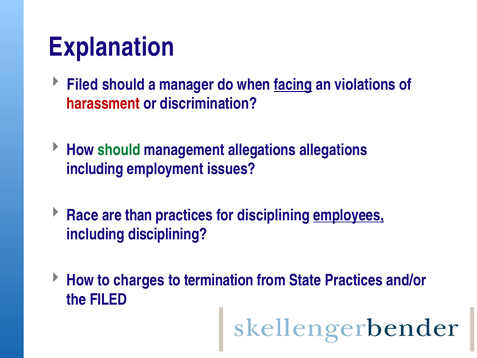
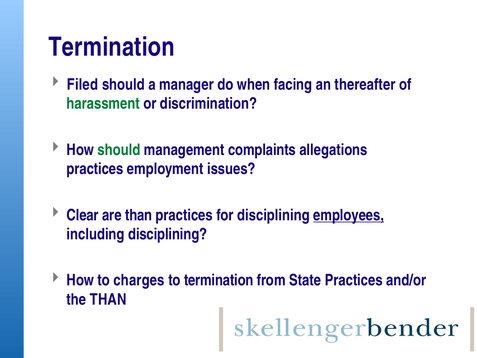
Explanation: Explanation -> Termination (112, 47)
facing underline: present -> none (293, 85)
violations: violations -> thereafter (365, 85)
harassment colour: red -> green (103, 104)
management allegations: allegations -> complaints (262, 150)
including: including -> practices (95, 169)
Race: Race -> Clear (83, 215)
the FILED: FILED -> THAN (108, 299)
